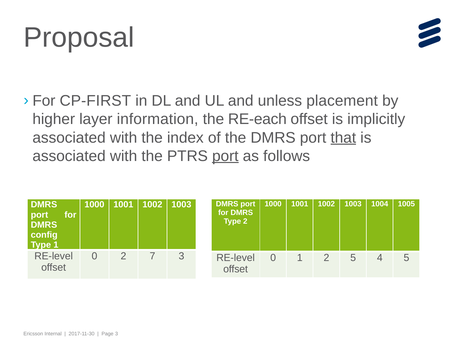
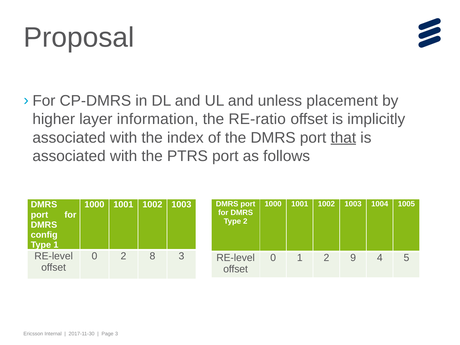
CP-FIRST: CP-FIRST -> CP-DMRS (95, 101)
RE-each: RE-each -> RE-ratio (257, 119)
port underline: present -> none (225, 156)
7: 7 -> 8 (152, 256)
2 5: 5 -> 9 (353, 258)
